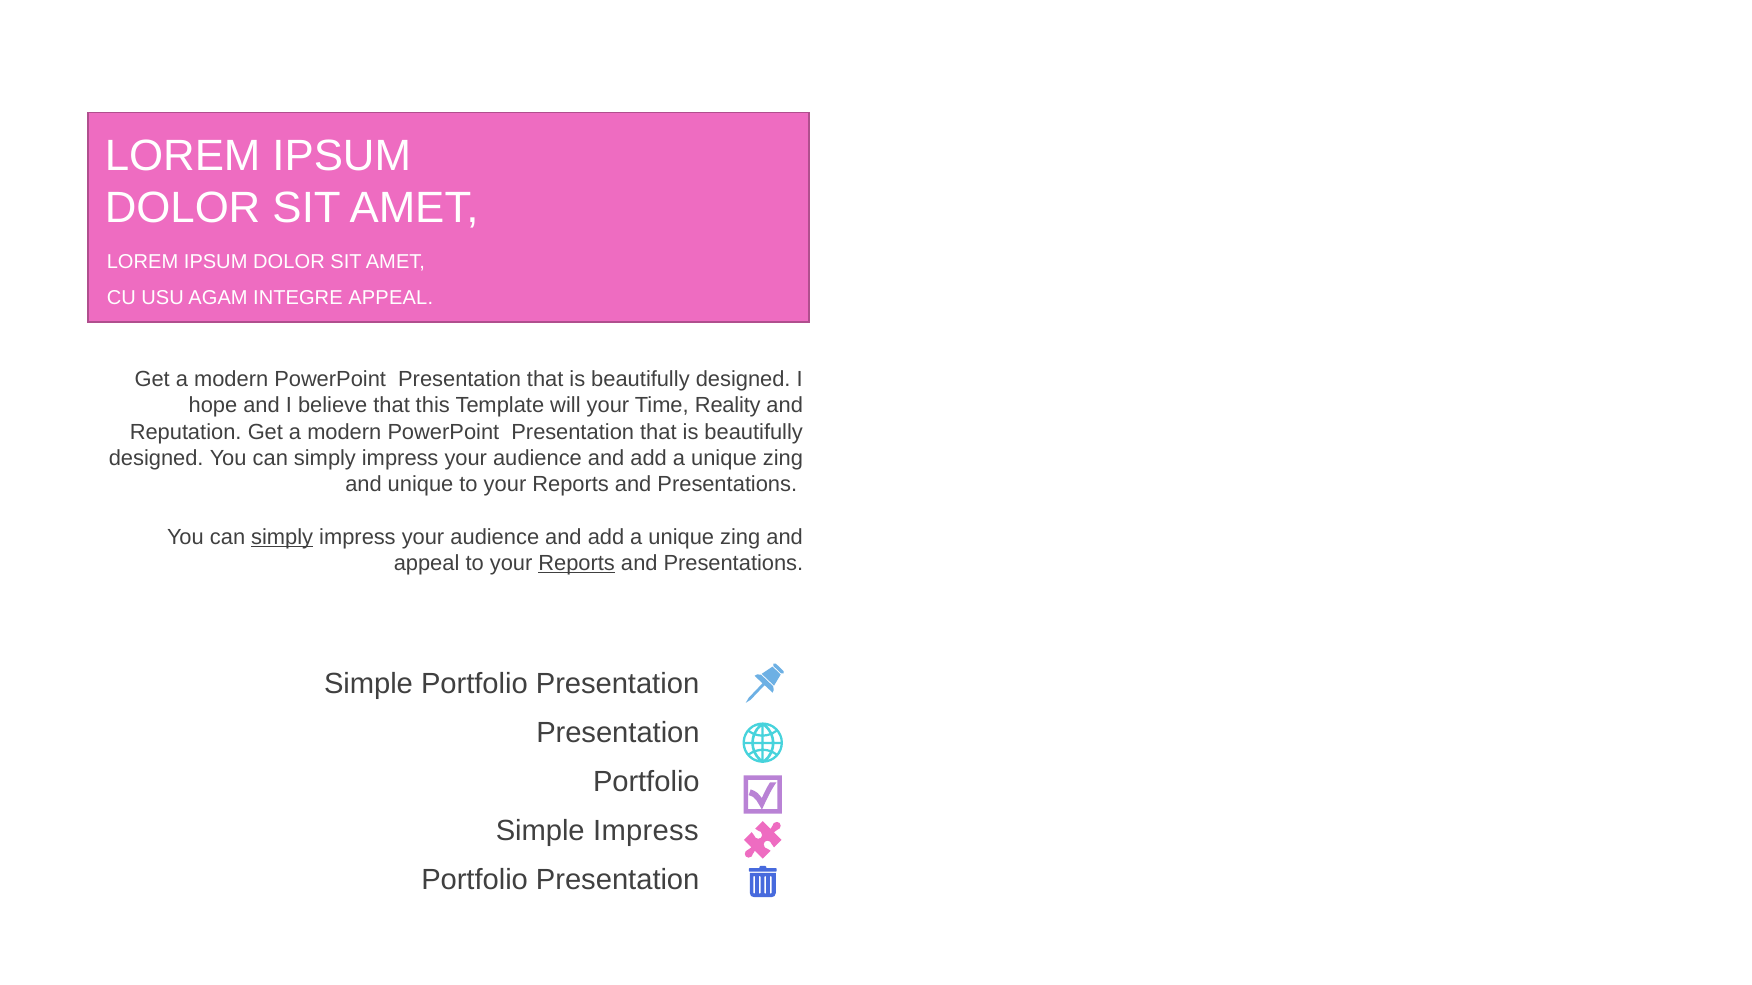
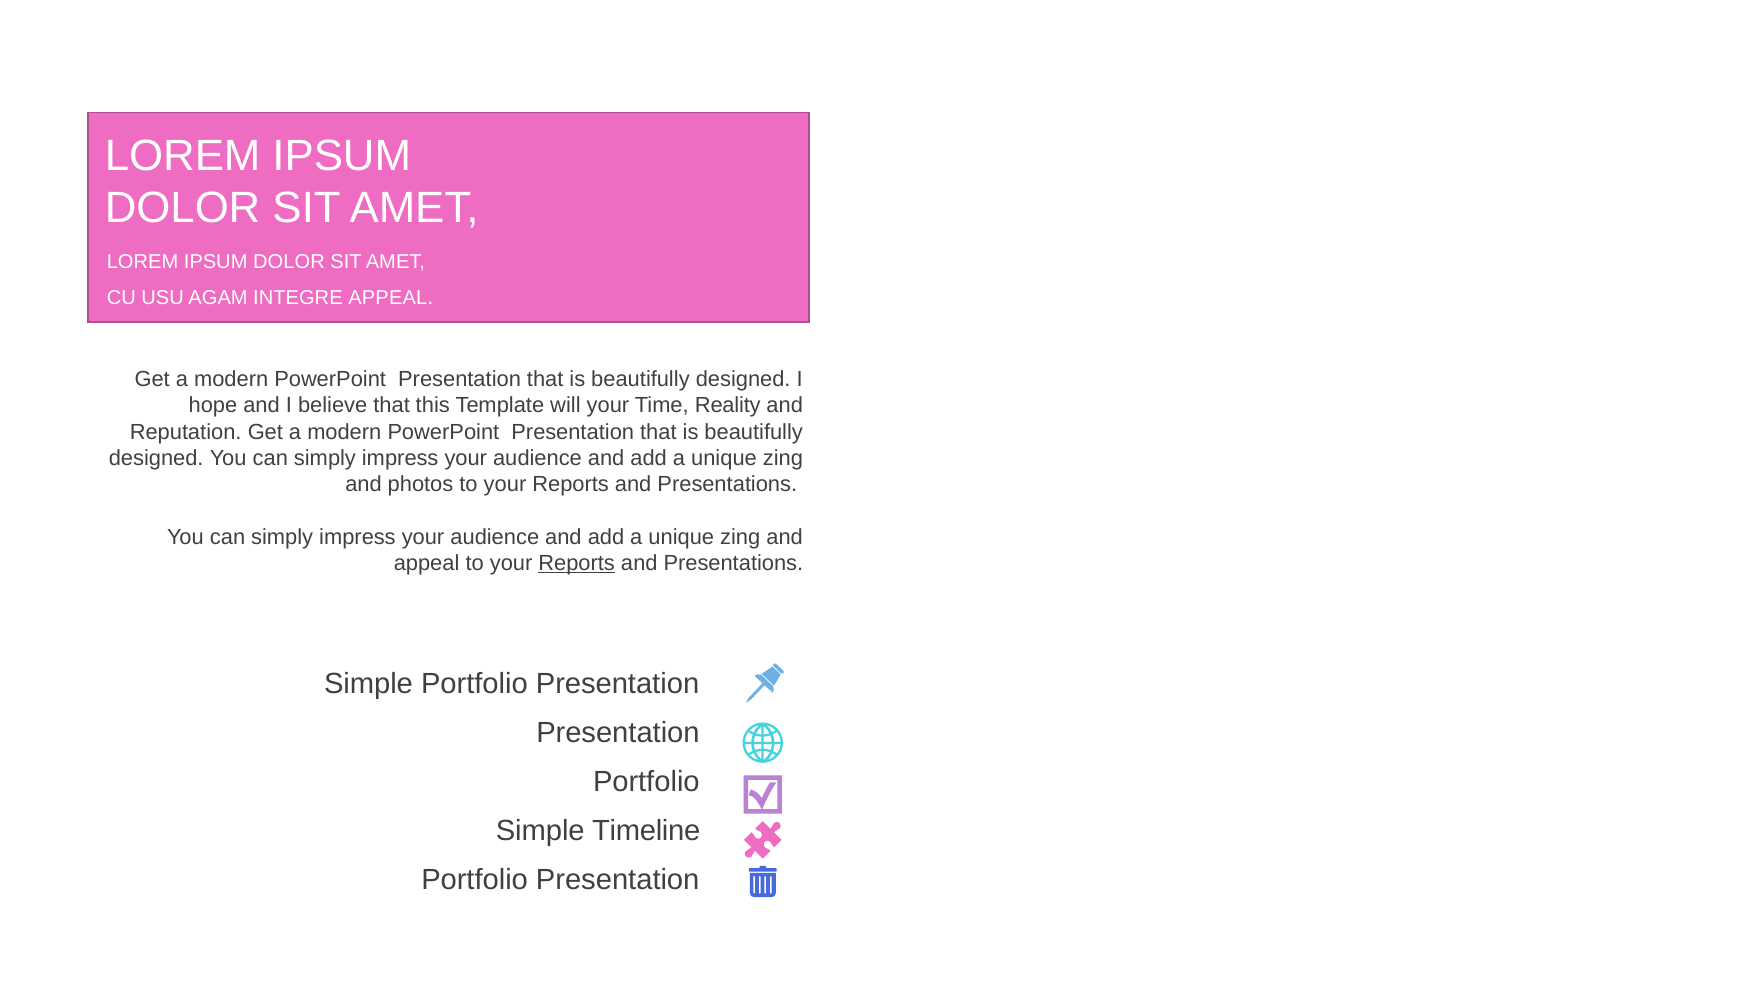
and unique: unique -> photos (421, 485)
simply underline: present -> none (282, 537)
Simple Impress: Impress -> Timeline (646, 831)
